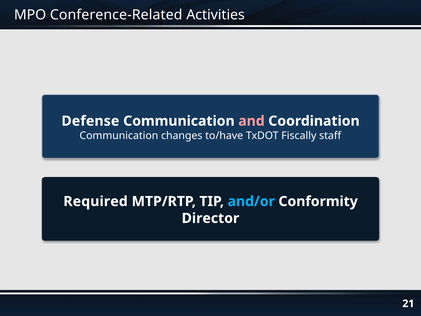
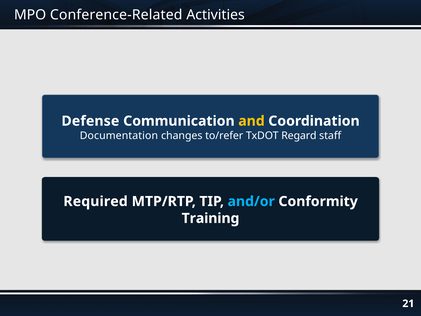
and colour: pink -> yellow (251, 121)
Communication: Communication -> Documentation (119, 135)
to/have: to/have -> to/refer (224, 135)
Fiscally: Fiscally -> Regard (299, 135)
Director: Director -> Training (211, 218)
